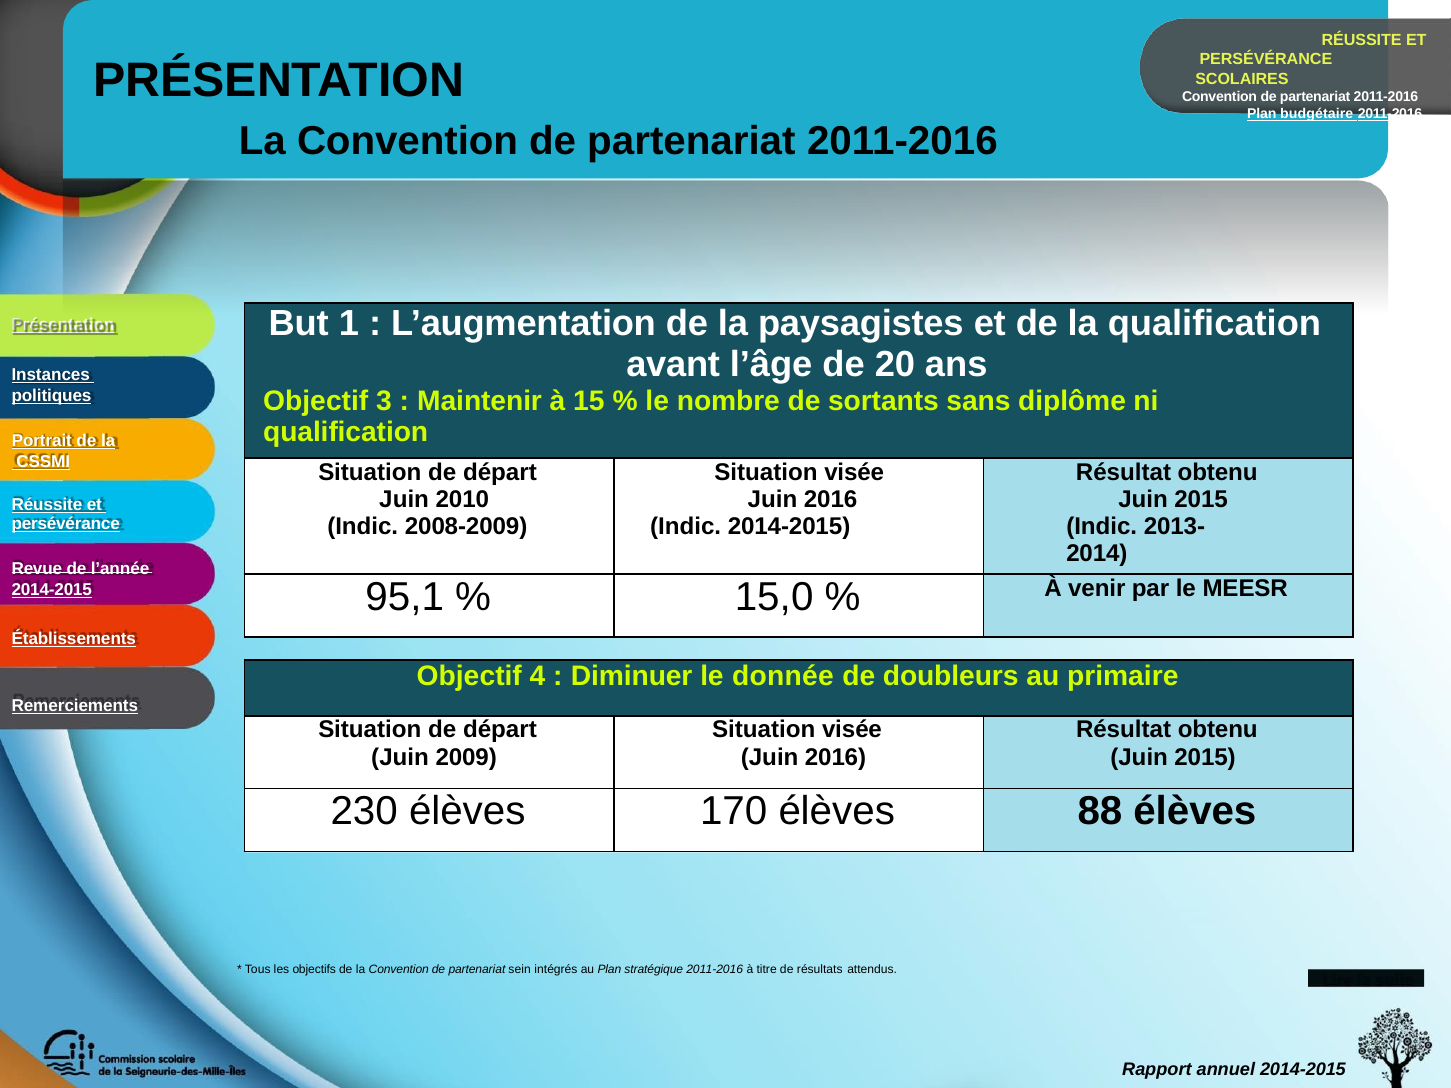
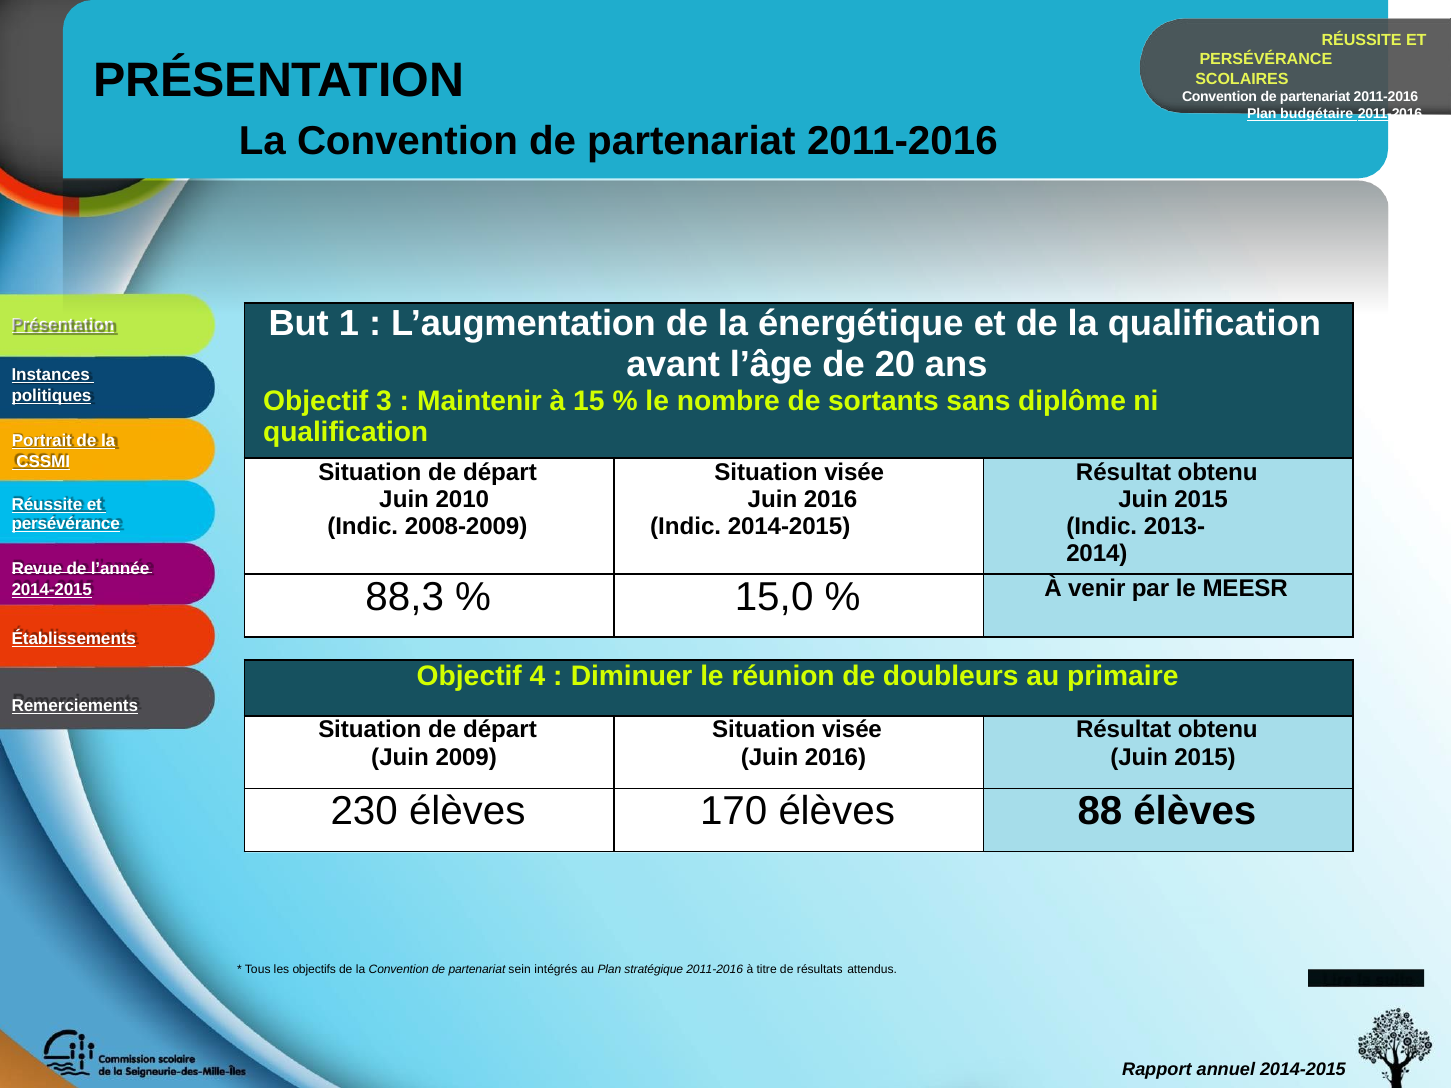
paysagistes: paysagistes -> énergétique (861, 324)
95,1: 95,1 -> 88,3 (405, 597)
donnée: donnée -> réunion (783, 676)
